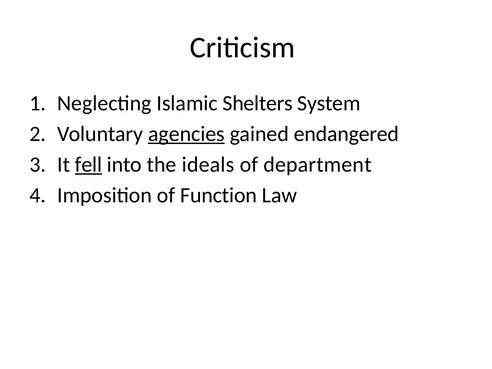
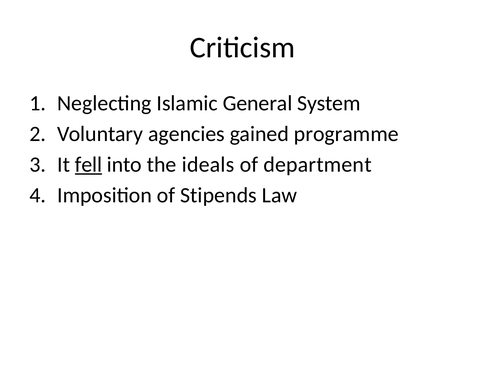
Shelters: Shelters -> General (258, 103)
agencies underline: present -> none (186, 134)
endangered: endangered -> programme (346, 134)
Function: Function -> Stipends (218, 195)
